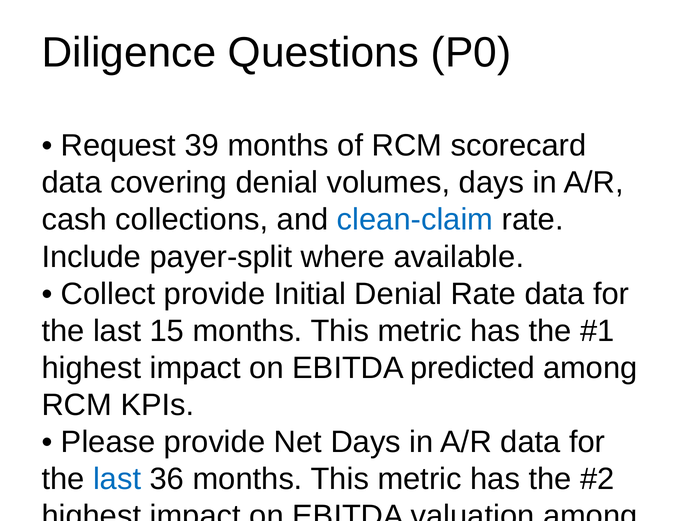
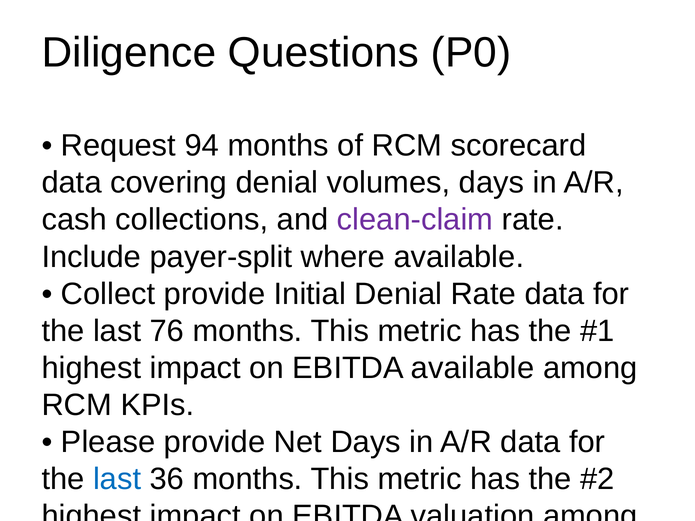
39: 39 -> 94 (202, 146)
clean-claim colour: blue -> purple (415, 220)
15: 15 -> 76 (167, 331)
EBITDA predicted: predicted -> available (472, 368)
